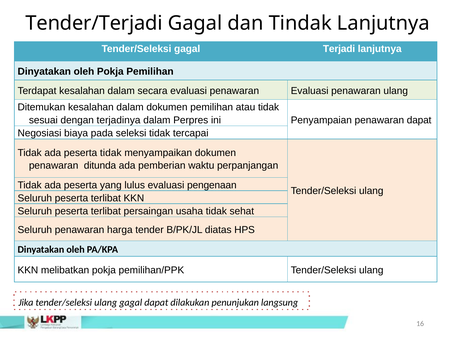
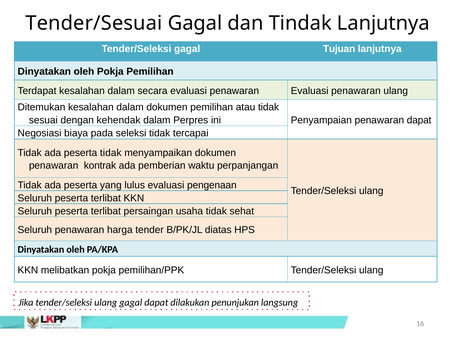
Tender/Terjadi: Tender/Terjadi -> Tender/Sesuai (94, 23)
Terjadi: Terjadi -> Tujuan (339, 49)
terjadinya: terjadinya -> kehendak (119, 120)
ditunda: ditunda -> kontrak (100, 165)
